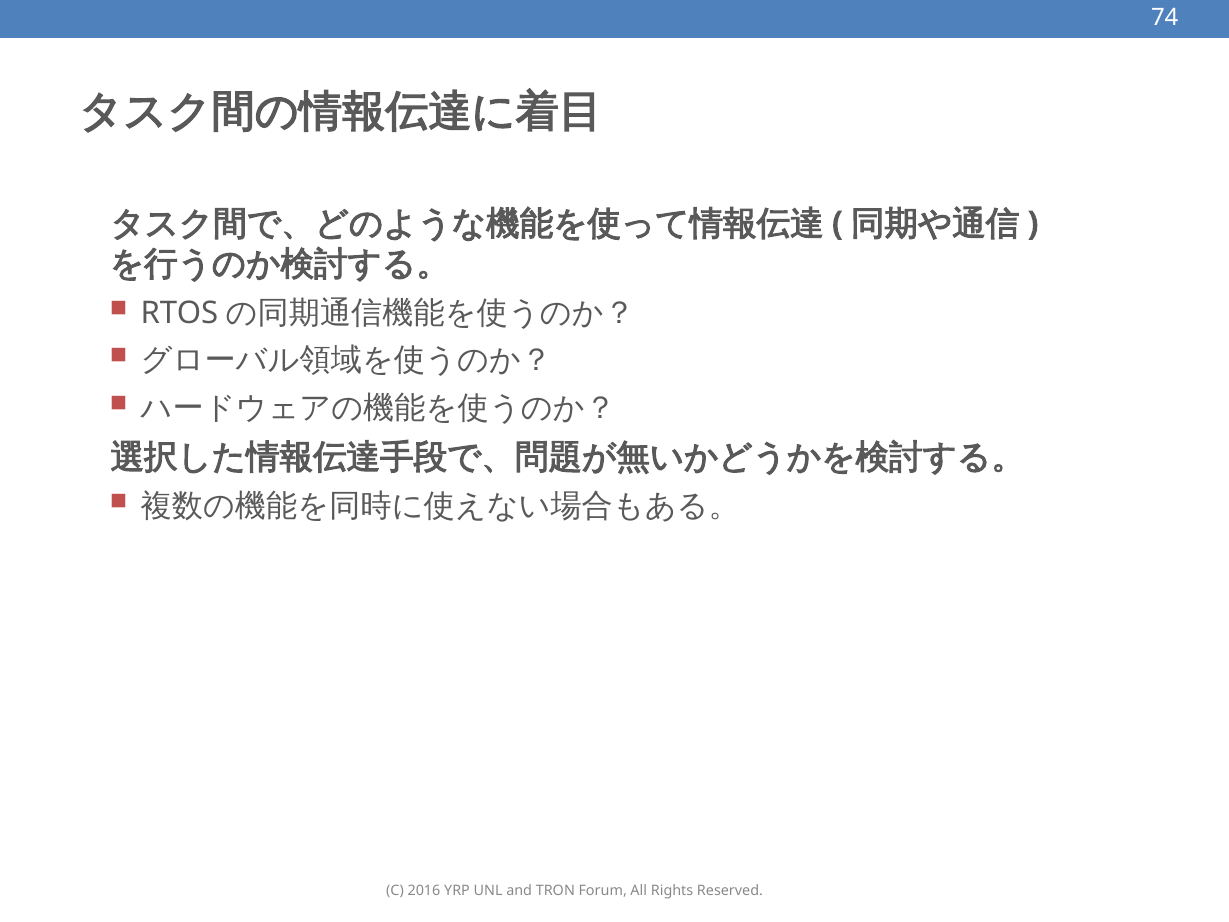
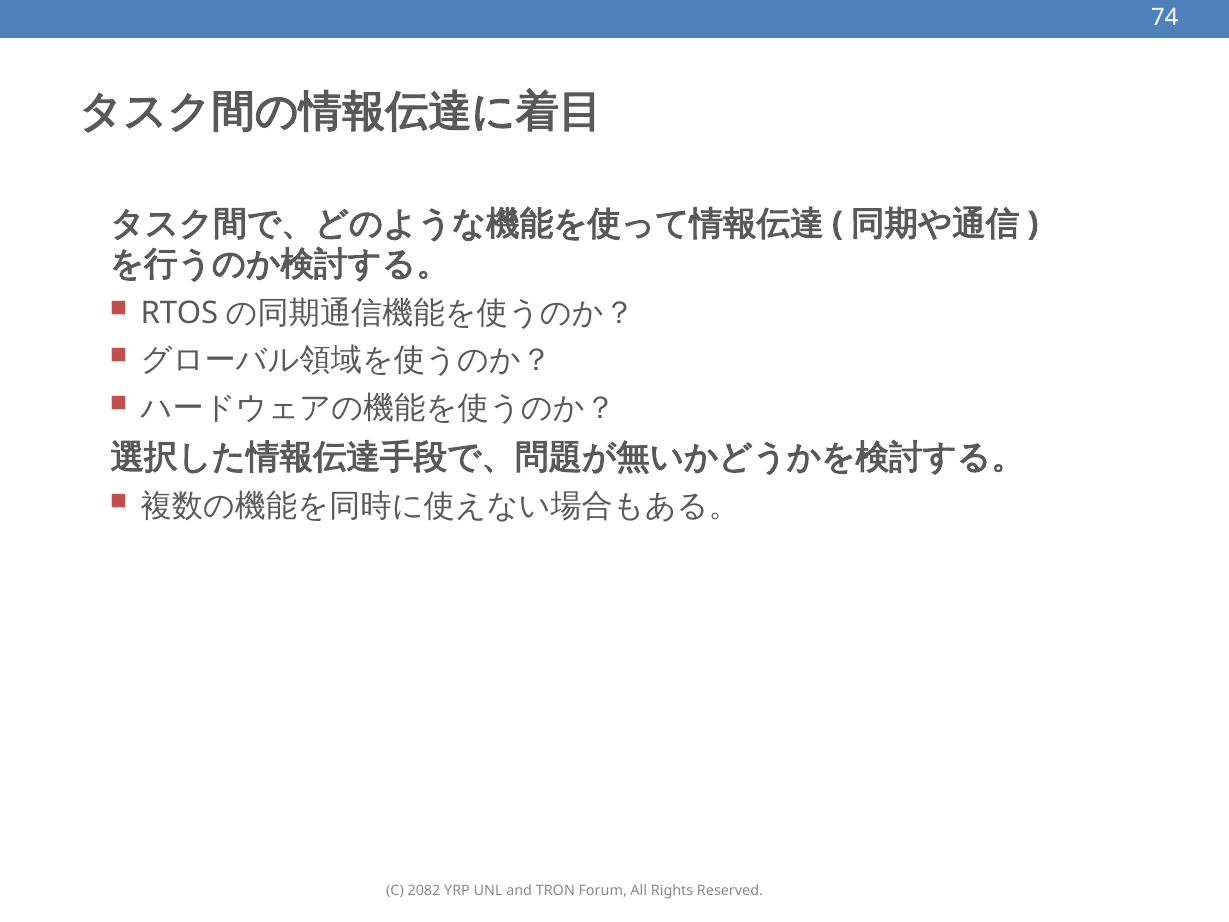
2016: 2016 -> 2082 (424, 891)
